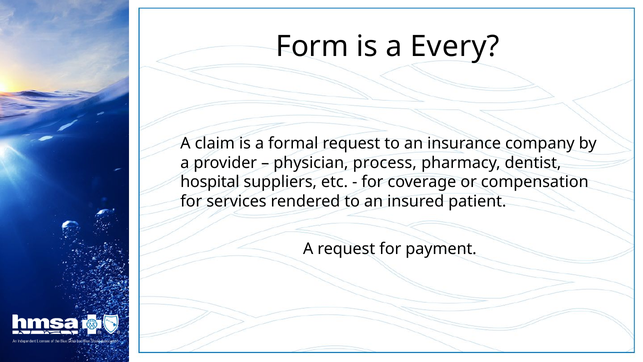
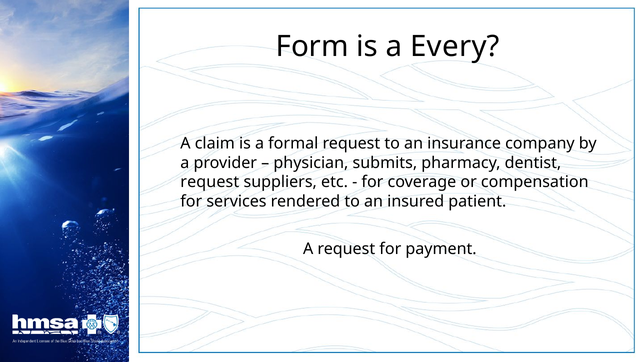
process: process -> submits (385, 163)
hospital: hospital -> request (210, 182)
